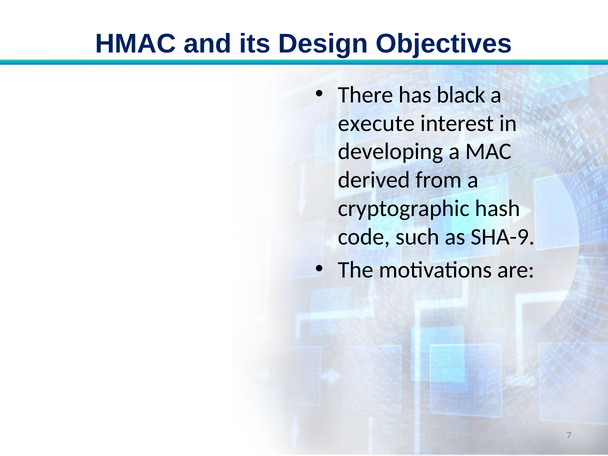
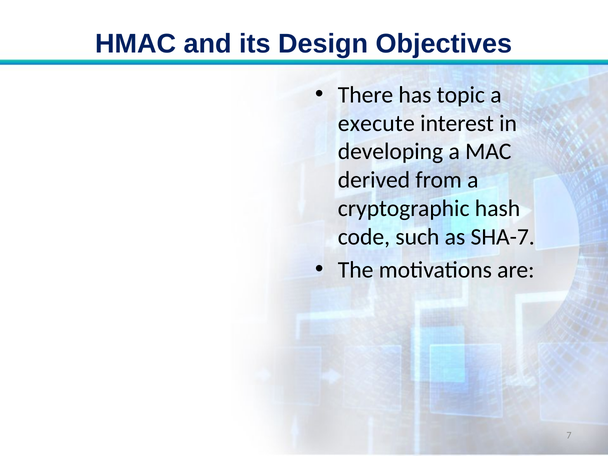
black: black -> topic (461, 95)
SHA-9: SHA-9 -> SHA-7 (503, 237)
